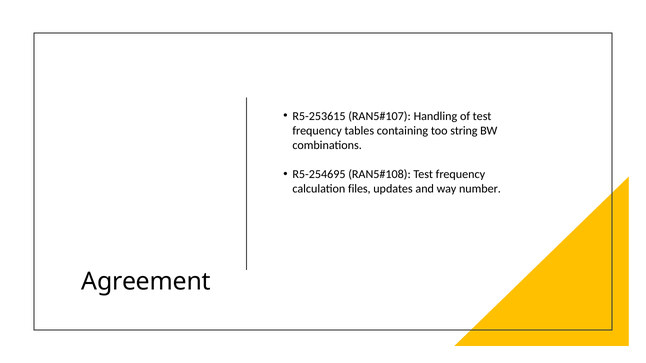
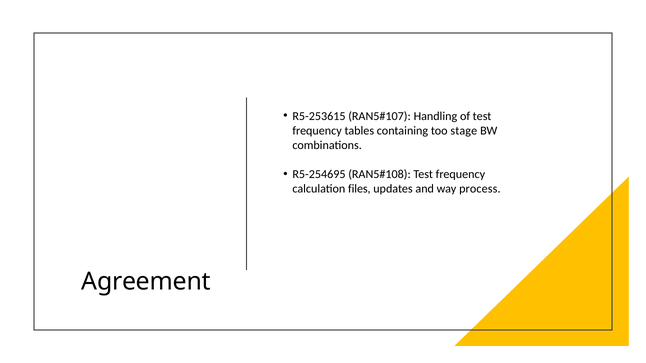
string: string -> stage (464, 131)
number: number -> process (480, 189)
